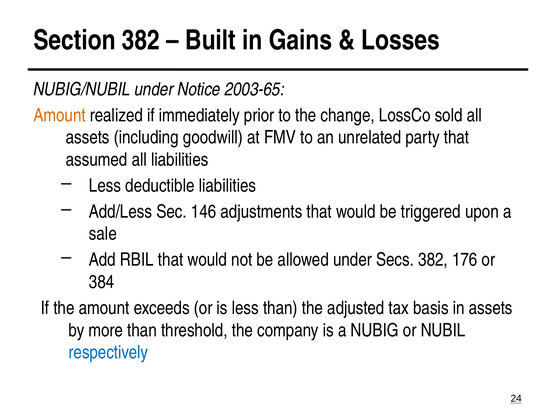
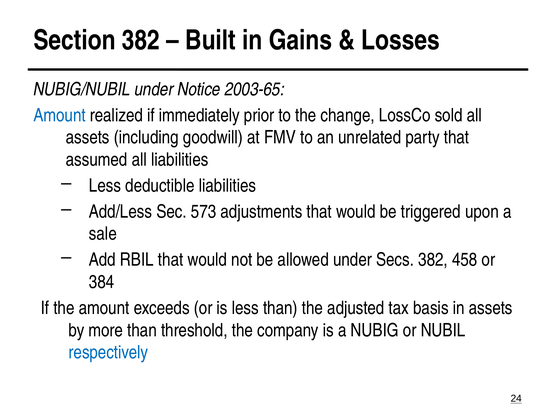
Amount colour: orange -> blue (60, 115)
146: 146 -> 573 (204, 212)
176: 176 -> 458 (465, 260)
